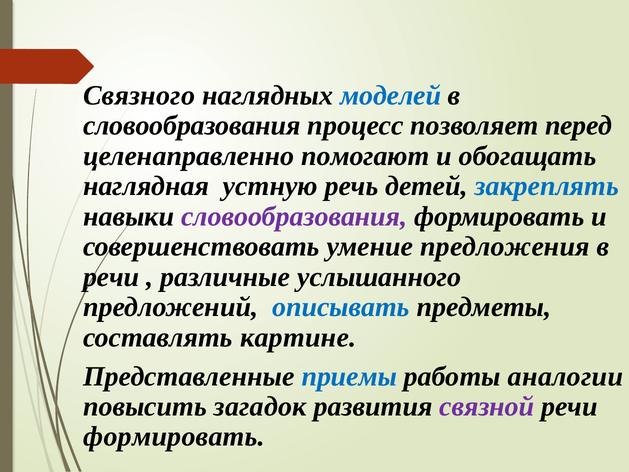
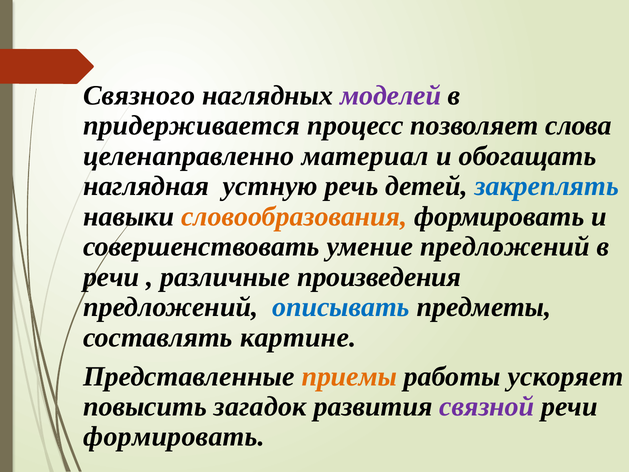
моделей colour: blue -> purple (391, 95)
словообразования: словообразования -> придерживается (192, 126)
перед: перед -> слова (579, 126)
помогают: помогают -> материал (365, 156)
словообразования colour: purple -> orange (294, 216)
умение предложения: предложения -> предложений (505, 247)
услышанного: услышанного -> произведения (379, 277)
приемы colour: blue -> orange (349, 376)
аналогии: аналогии -> ускоряет (566, 376)
